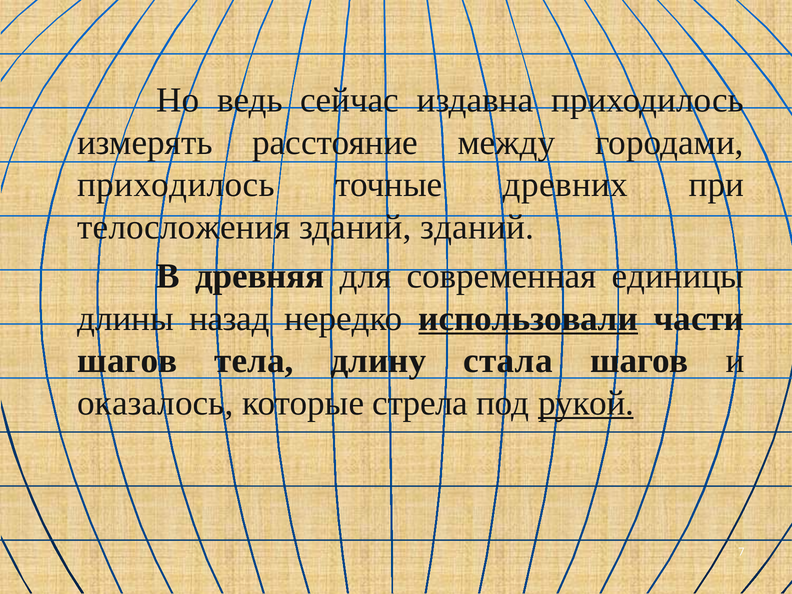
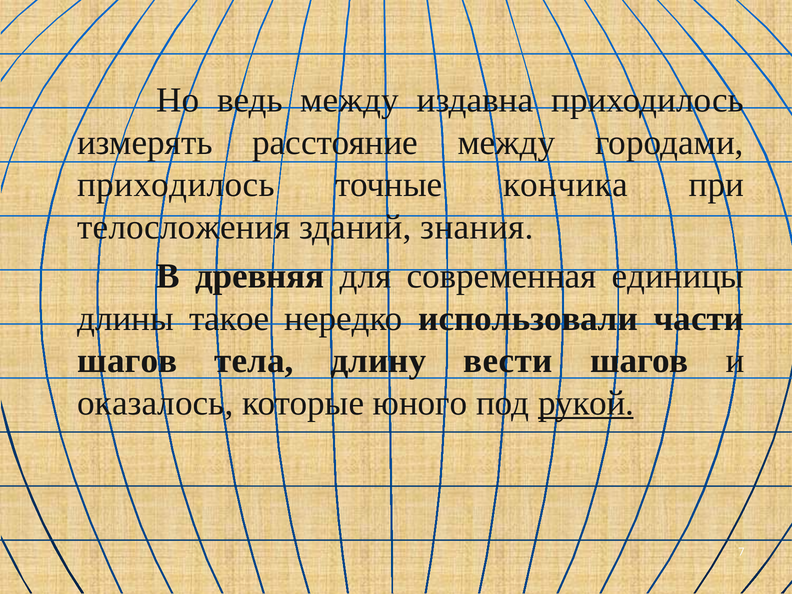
ведь сейчас: сейчас -> между (350, 100)
древних: древних -> кончика (565, 185)
зданий зданий: зданий -> знания (477, 227)
назад: назад -> такое (229, 318)
использовали underline: present -> none (528, 318)
стала: стала -> вести (508, 361)
стрела: стрела -> юного (420, 403)
